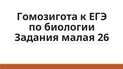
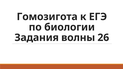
малая: малая -> волны (78, 38)
